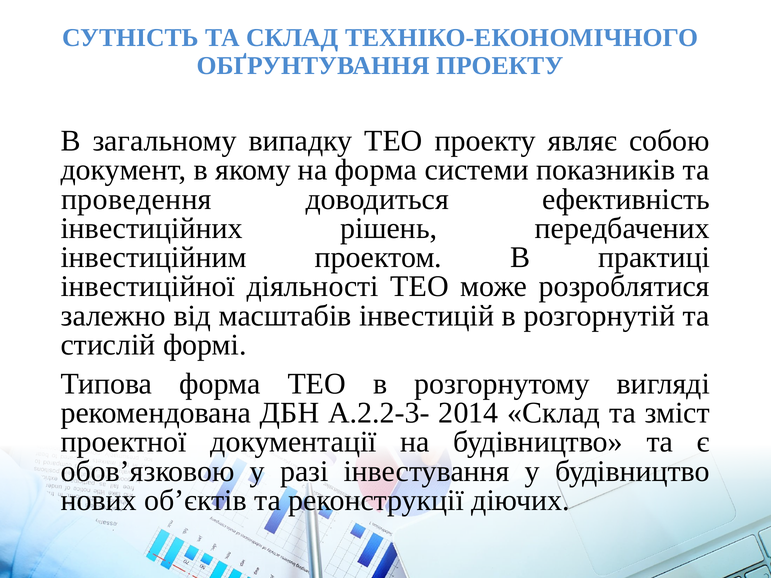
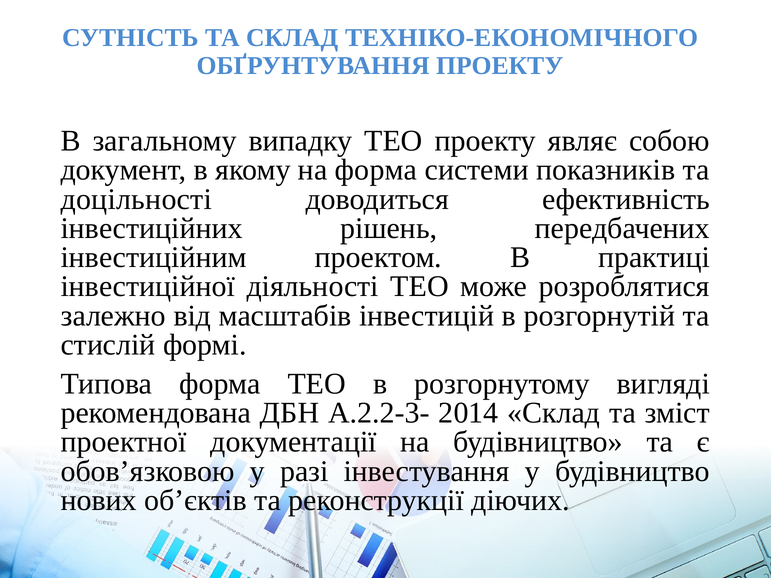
проведення: проведення -> доцільності (136, 199)
